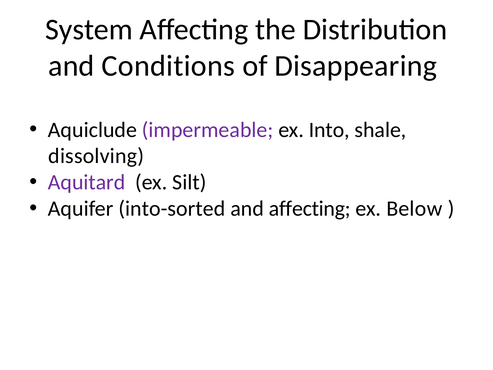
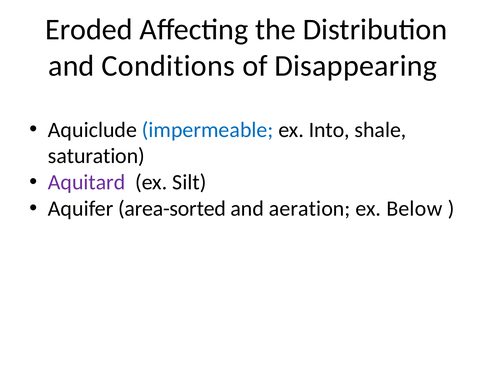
System: System -> Eroded (89, 30)
impermeable colour: purple -> blue (208, 130)
dissolving: dissolving -> saturation (96, 156)
into-sorted: into-sorted -> area-sorted (172, 209)
and affecting: affecting -> aeration (310, 209)
